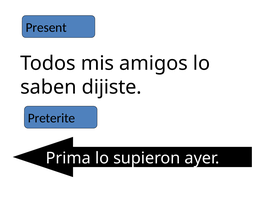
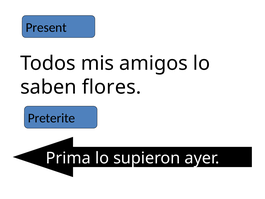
dijiste: dijiste -> flores (112, 87)
